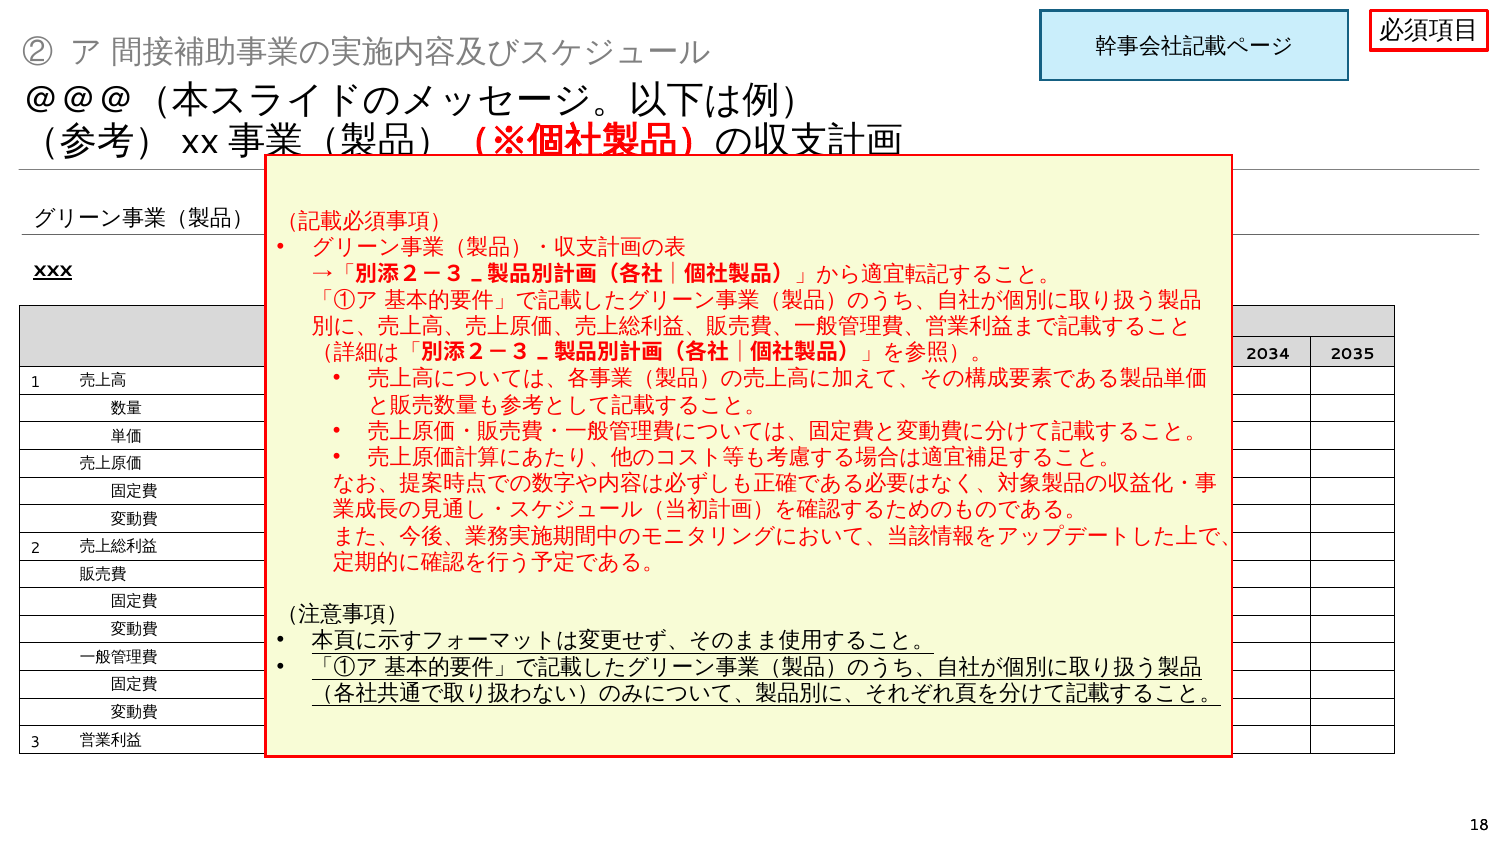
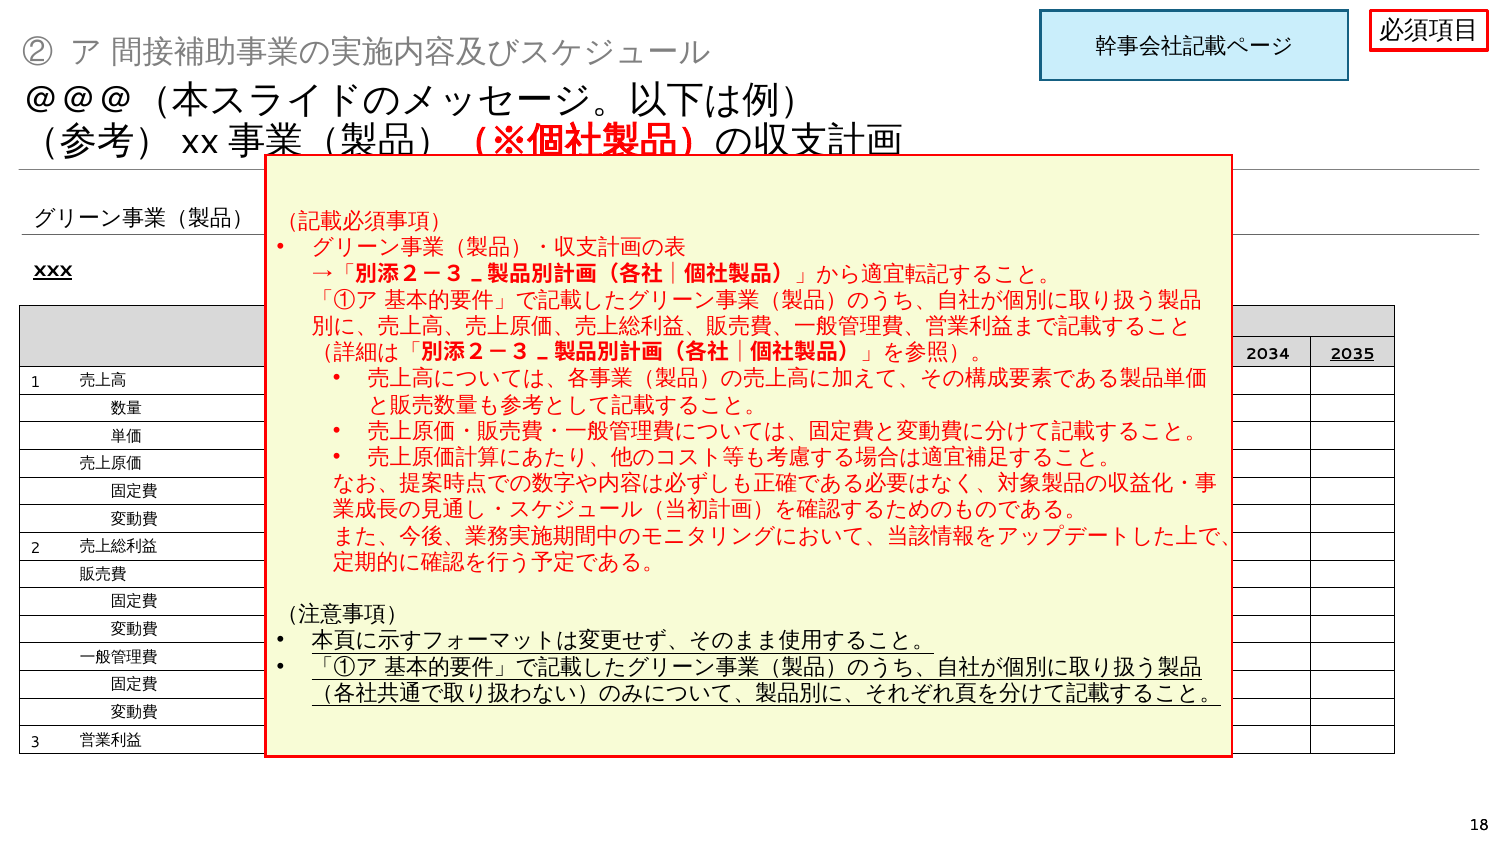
2035 underline: none -> present (1352, 354)
